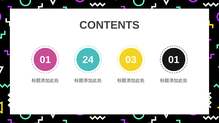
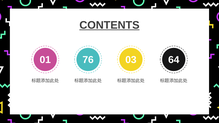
CONTENTS underline: none -> present (109, 25)
24: 24 -> 76 (88, 60)
03 01: 01 -> 64 (174, 60)
